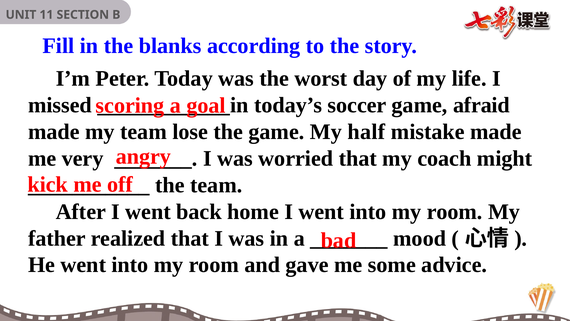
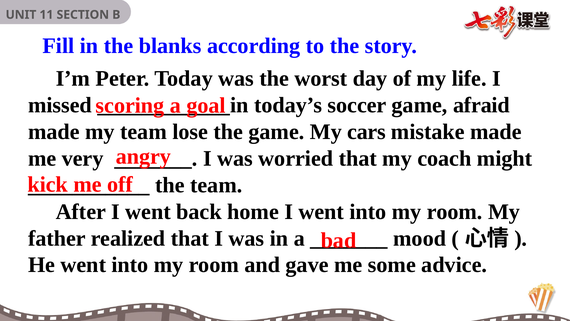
half: half -> cars (367, 132)
